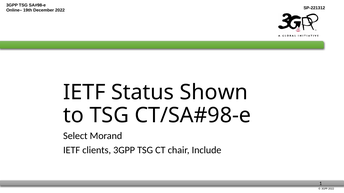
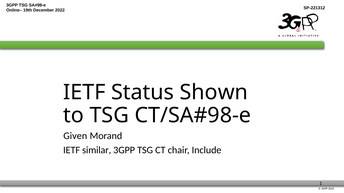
Select: Select -> Given (75, 136)
clients: clients -> similar (97, 151)
